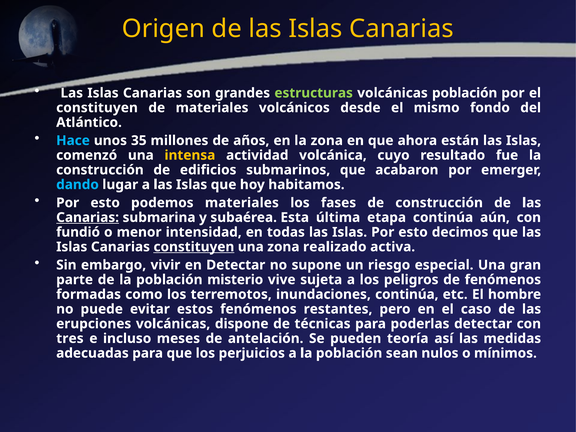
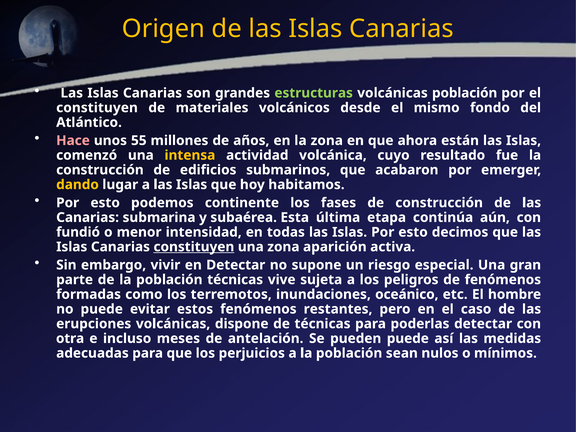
Hace colour: light blue -> pink (73, 141)
35: 35 -> 55 (139, 141)
dando colour: light blue -> yellow (78, 185)
podemos materiales: materiales -> continente (242, 203)
Canarias underline: present -> none (88, 217)
realizado: realizado -> aparición (335, 247)
población misterio: misterio -> técnicas (235, 280)
inundaciones continúa: continúa -> oceánico (407, 294)
tres: tres -> otra (70, 338)
pueden teoría: teoría -> puede (408, 338)
